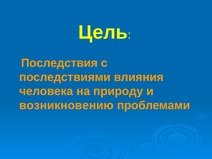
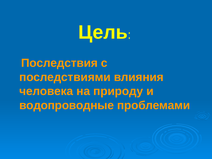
возникновению: возникновению -> водопроводные (67, 105)
